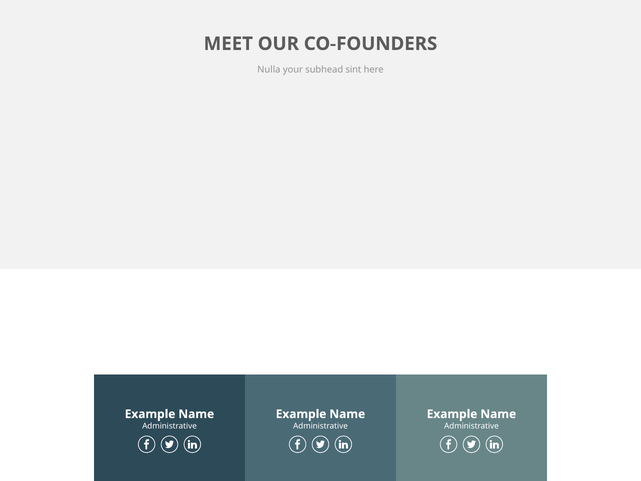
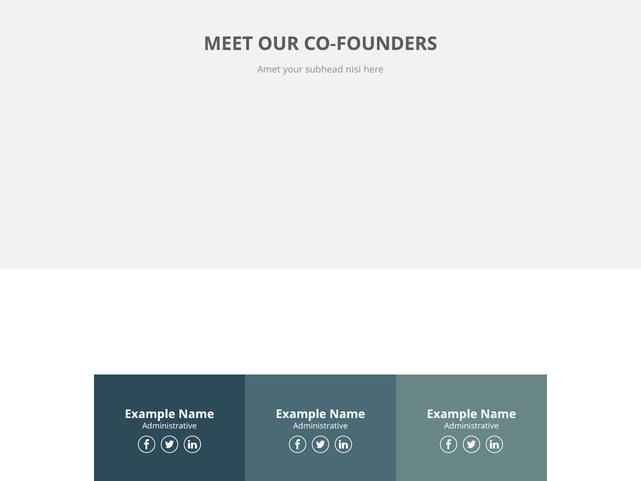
Nulla: Nulla -> Amet (269, 70)
sint: sint -> nisi (353, 70)
